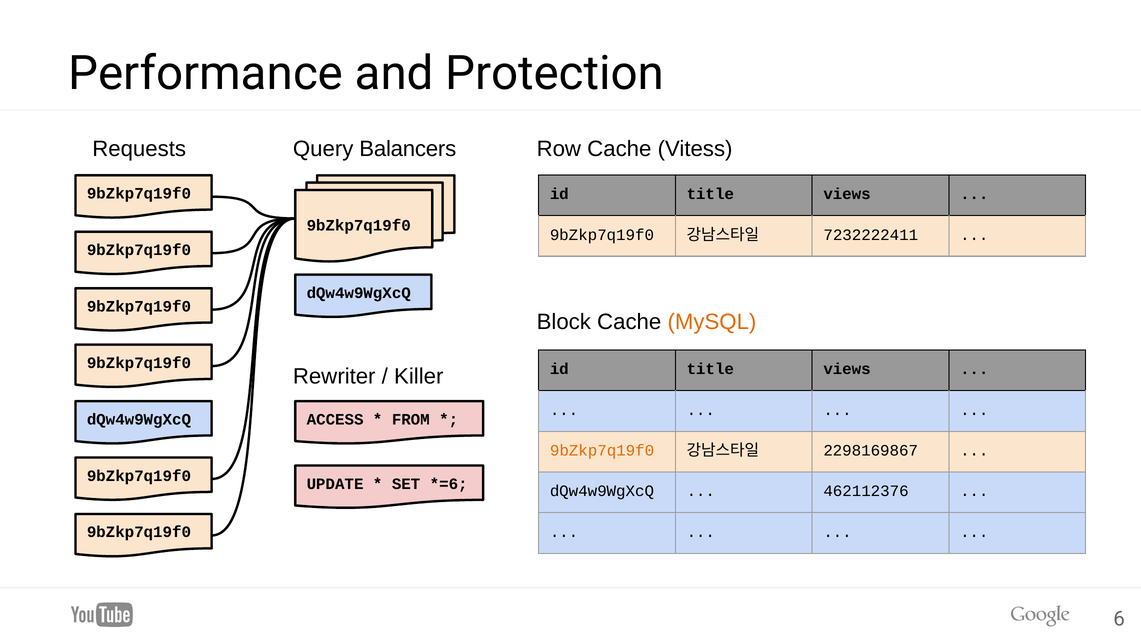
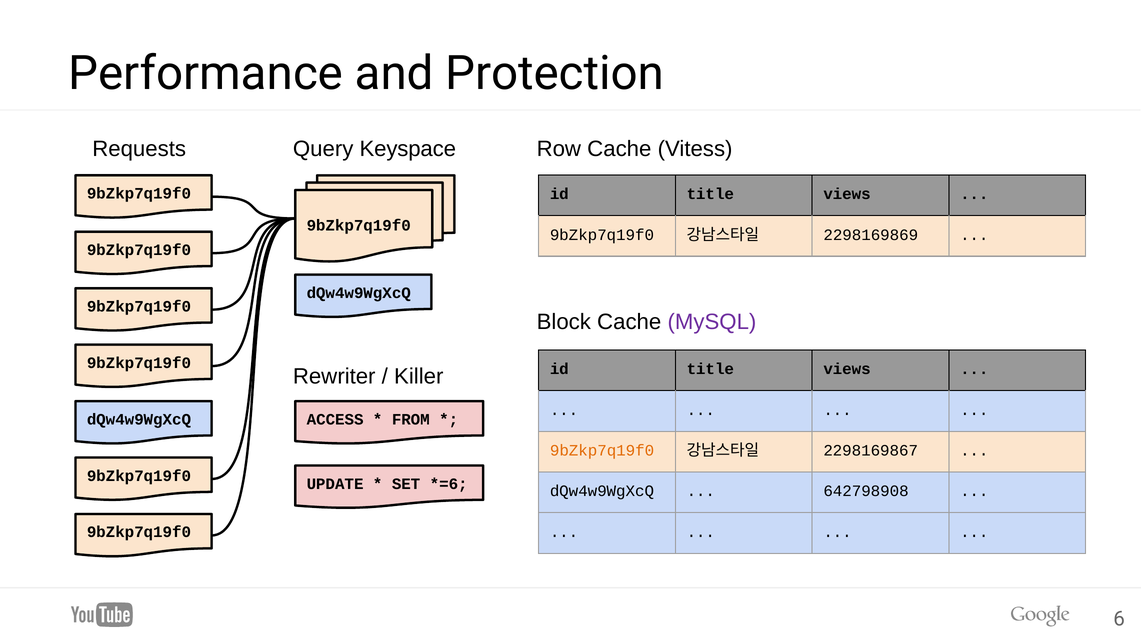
Balancers: Balancers -> Keyspace (408, 149)
7232222411: 7232222411 -> 2298169869 (871, 235)
MySQL colour: orange -> purple (712, 322)
462112376: 462112376 -> 642798908 (866, 491)
